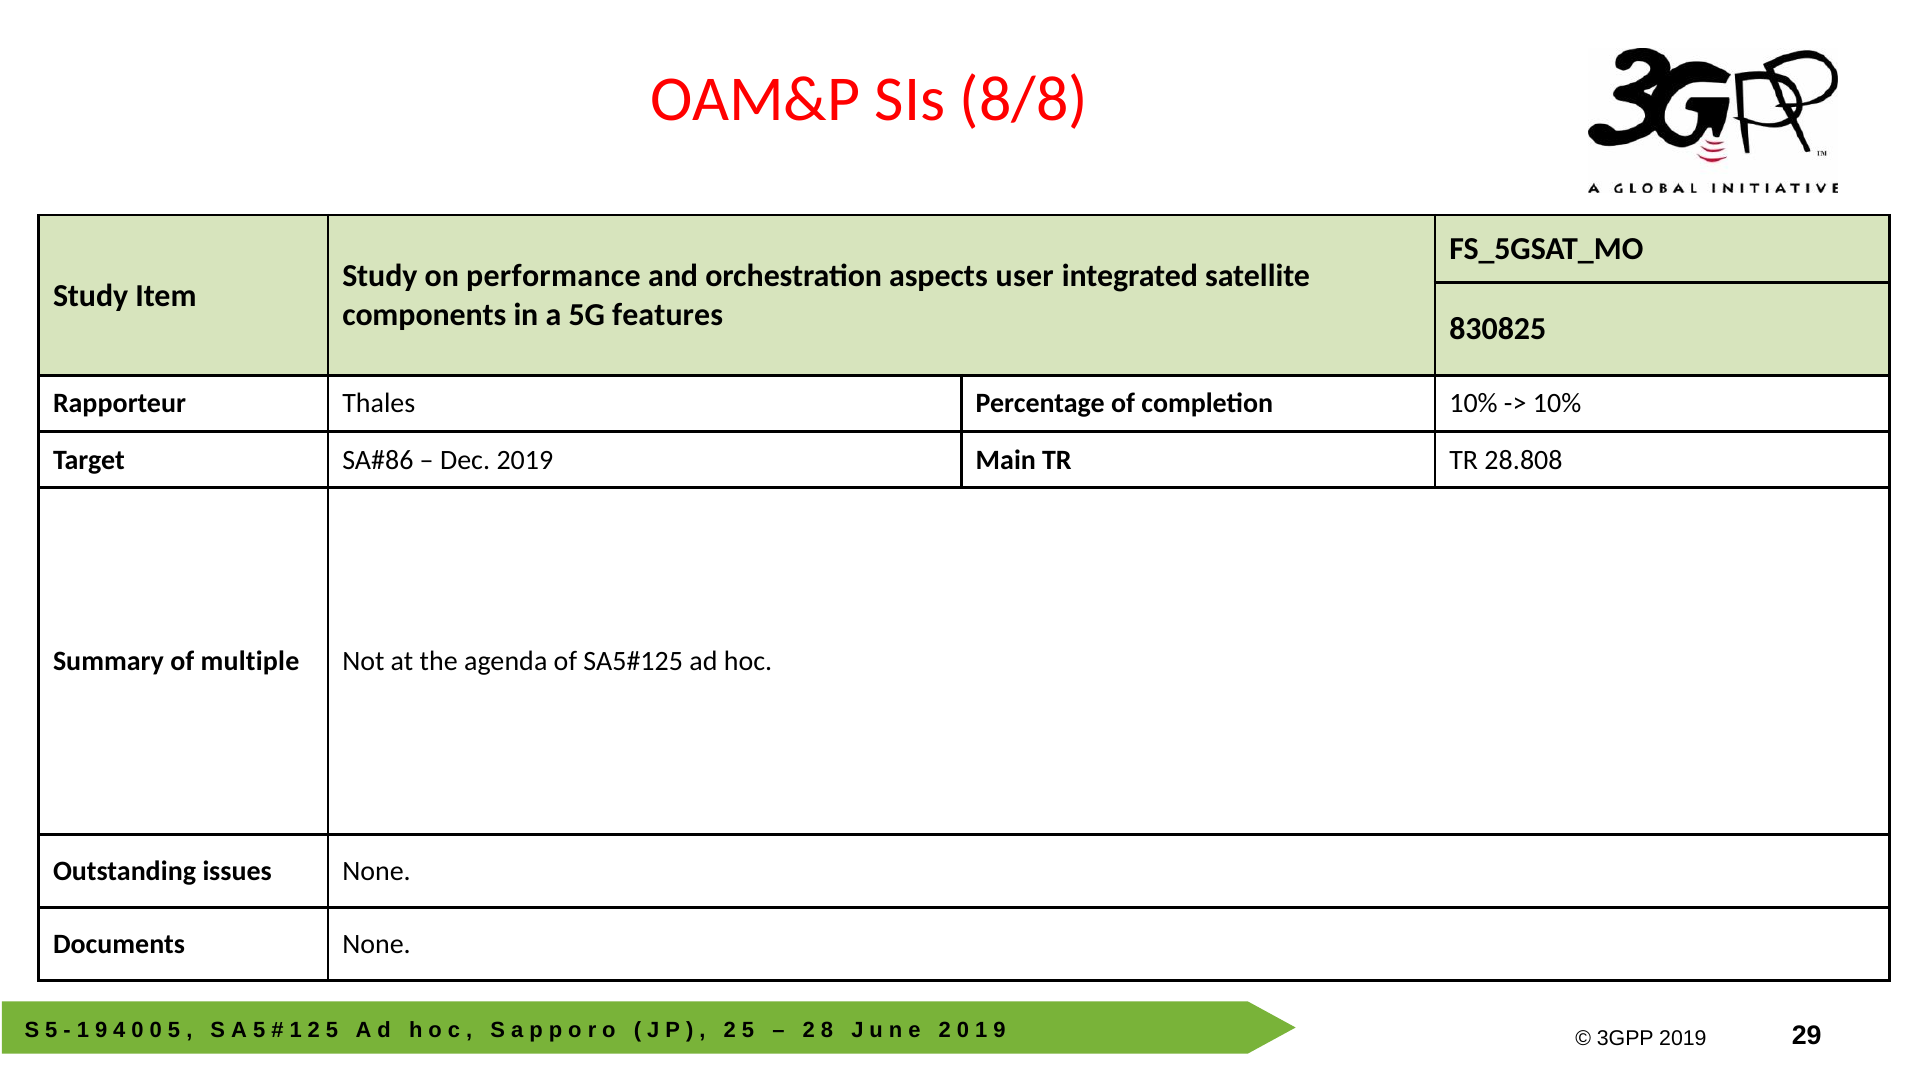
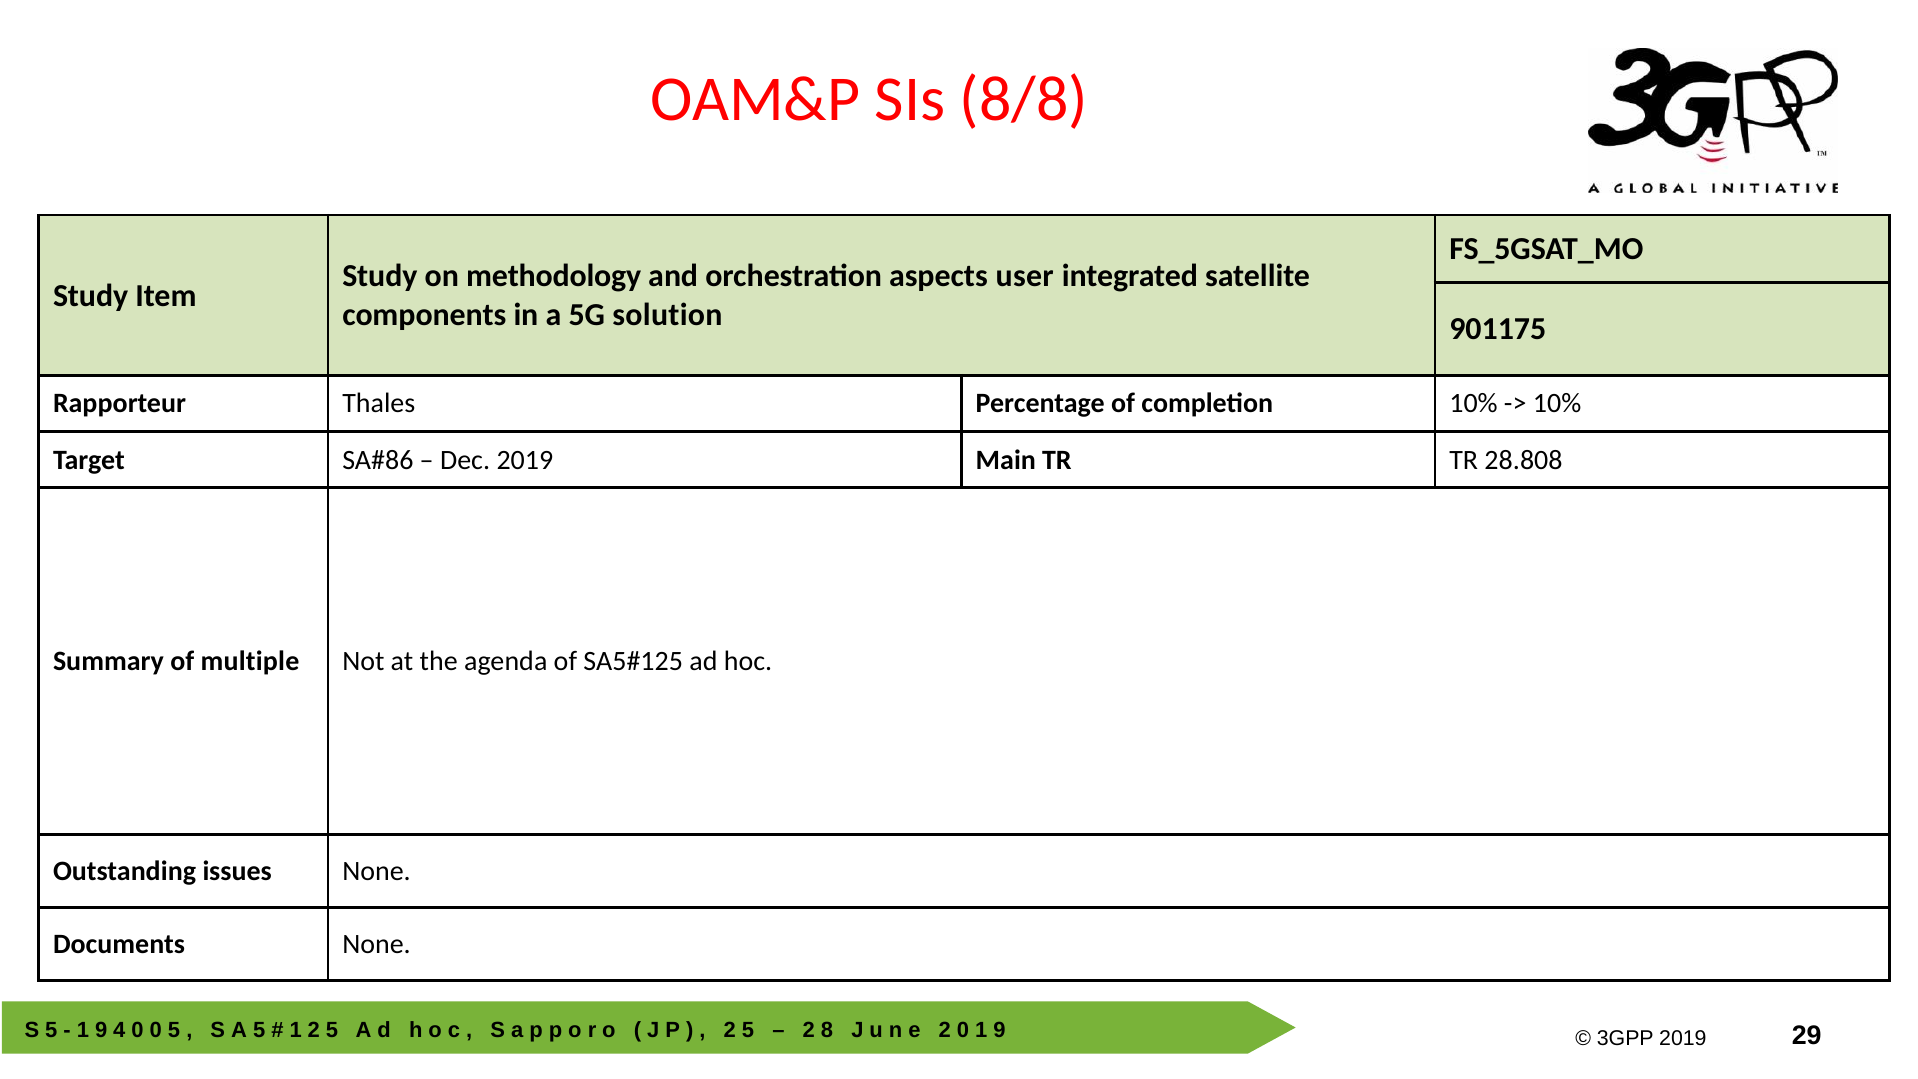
performance: performance -> methodology (554, 276)
features: features -> solution (667, 315)
830825: 830825 -> 901175 (1498, 329)
